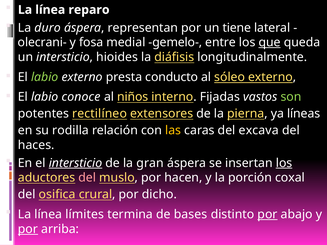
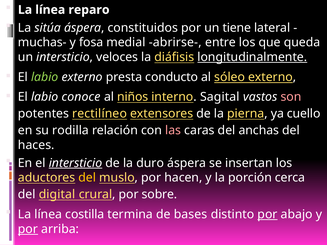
duro: duro -> sitúa (48, 28)
representan: representan -> constituidos (143, 28)
olecrani-: olecrani- -> muchas- (42, 42)
gemelo-: gemelo- -> abrirse- (175, 42)
que underline: present -> none (270, 42)
hioides: hioides -> veloces (117, 57)
longitudinalmente underline: none -> present (252, 57)
Fijadas: Fijadas -> Sagital (220, 97)
son colour: light green -> pink (291, 97)
líneas: líneas -> cuello (304, 114)
las colour: yellow -> pink (173, 130)
excava: excava -> anchas (259, 130)
gran: gran -> duro (150, 163)
los underline: present -> none (284, 163)
del colour: pink -> yellow (87, 178)
coxal: coxal -> cerca (290, 178)
osifica: osifica -> digital (57, 195)
dicho: dicho -> sobre (159, 195)
límites: límites -> costilla (85, 215)
